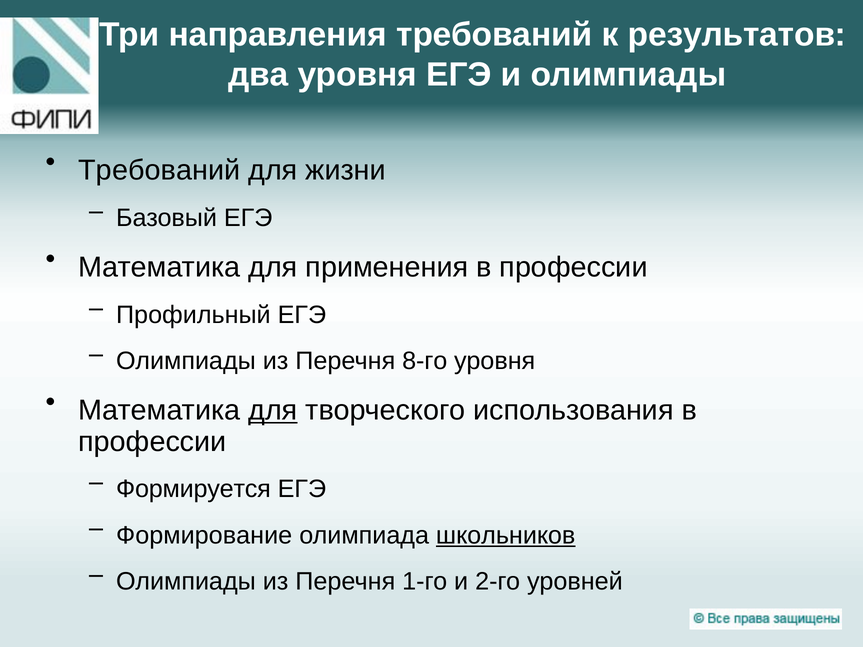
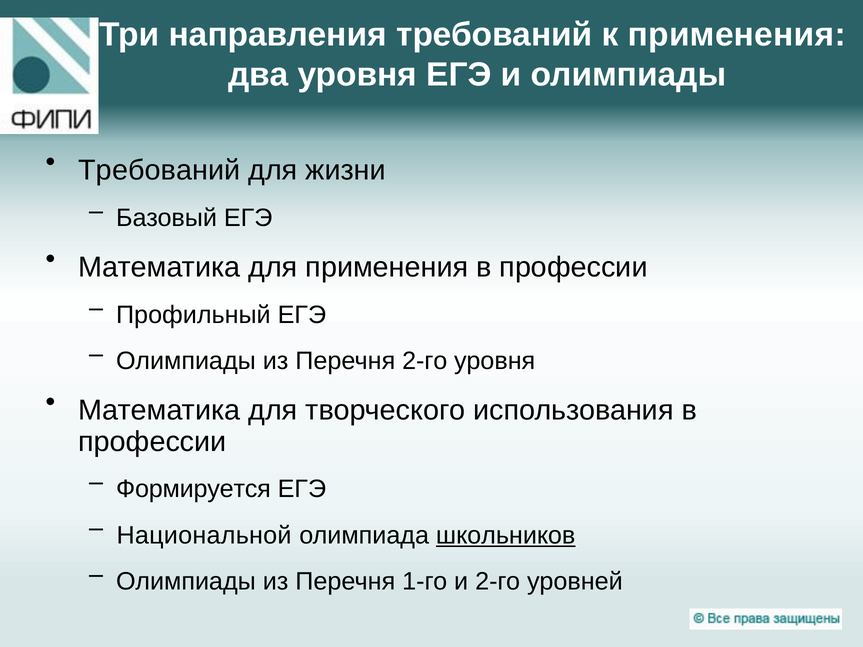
к результатов: результатов -> применения (737, 35)
Перечня 8-го: 8-го -> 2-го (425, 361)
для underline: present -> none (273, 411)
Формирование: Формирование -> Национальной (204, 535)
